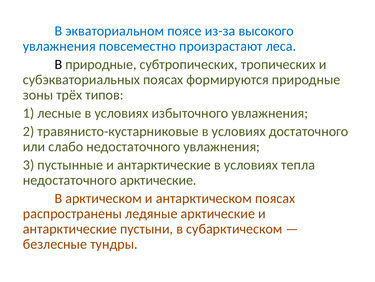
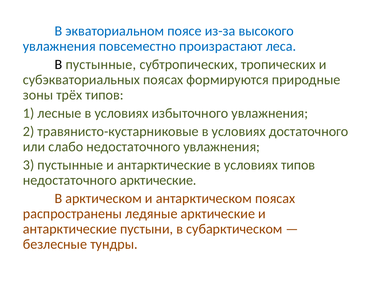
В природные: природные -> пустынные (101, 64)
условиях тепла: тепла -> типов (298, 164)
